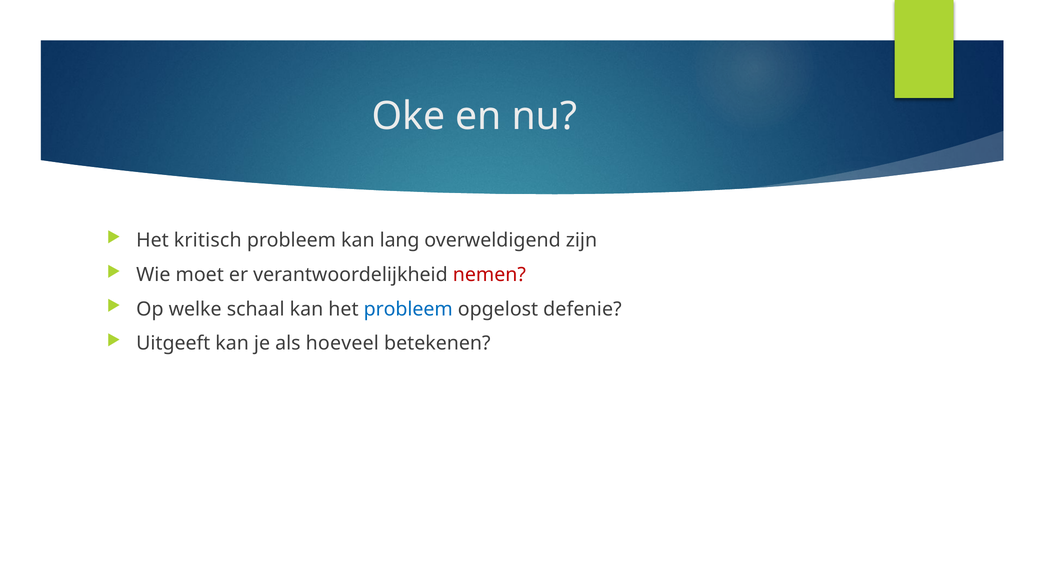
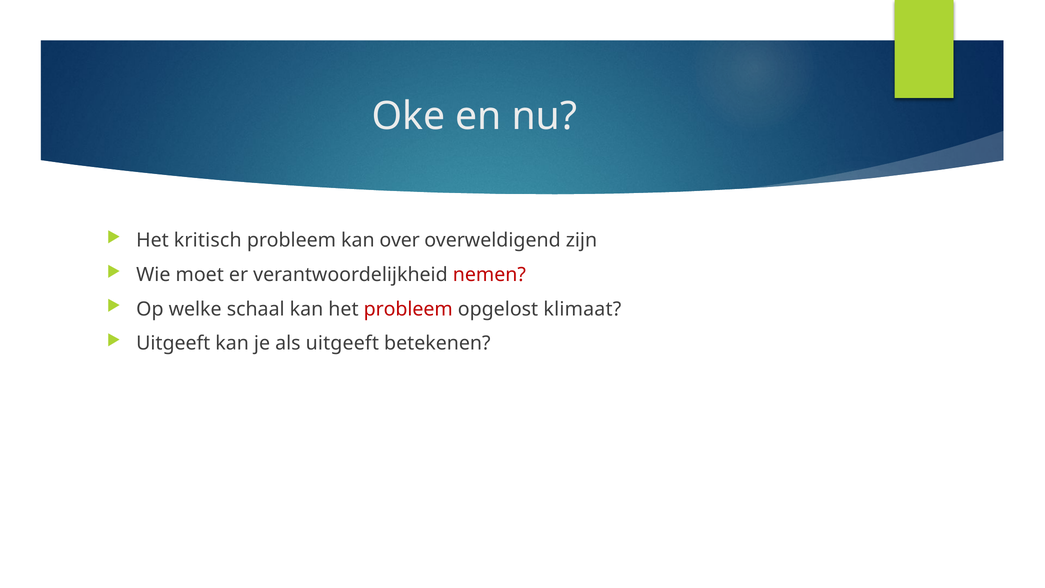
lang: lang -> over (400, 240)
probleem colour: blue -> red (408, 309)
defenie: defenie -> klimaat (582, 309)
als hoeveel: hoeveel -> uitgeeft (342, 343)
